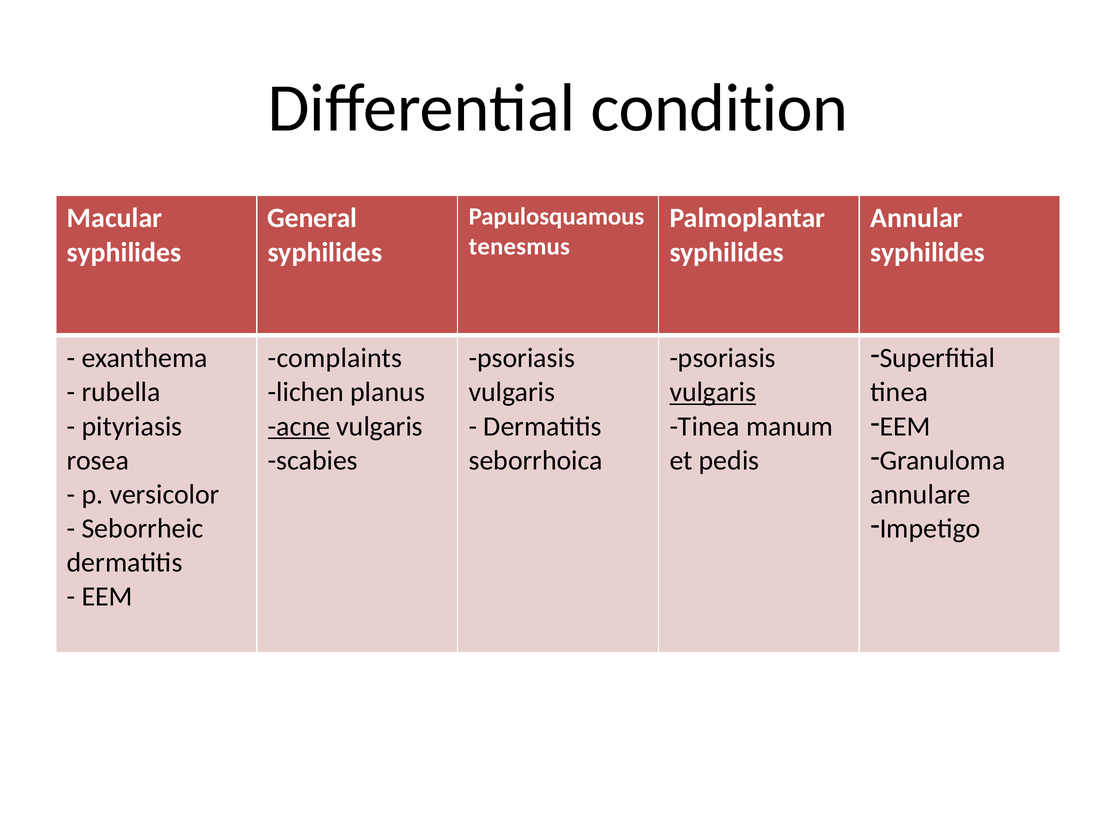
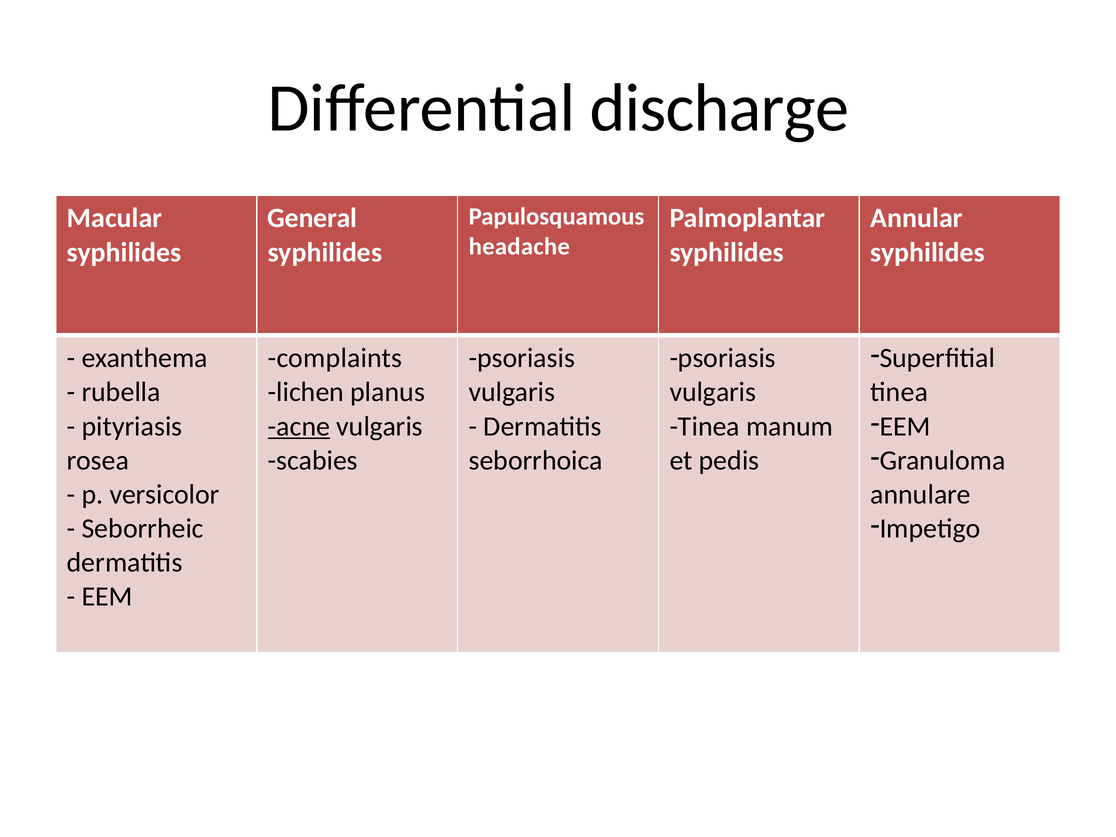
condition: condition -> discharge (719, 108)
tenesmus: tenesmus -> headache (519, 247)
vulgaris underline: present -> none (713, 392)
